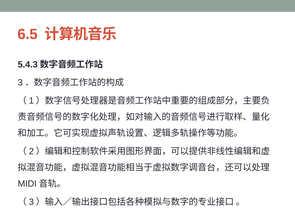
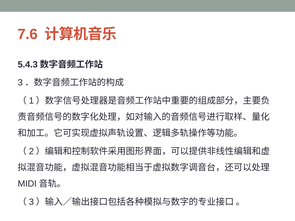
6.5: 6.5 -> 7.6 (28, 34)
